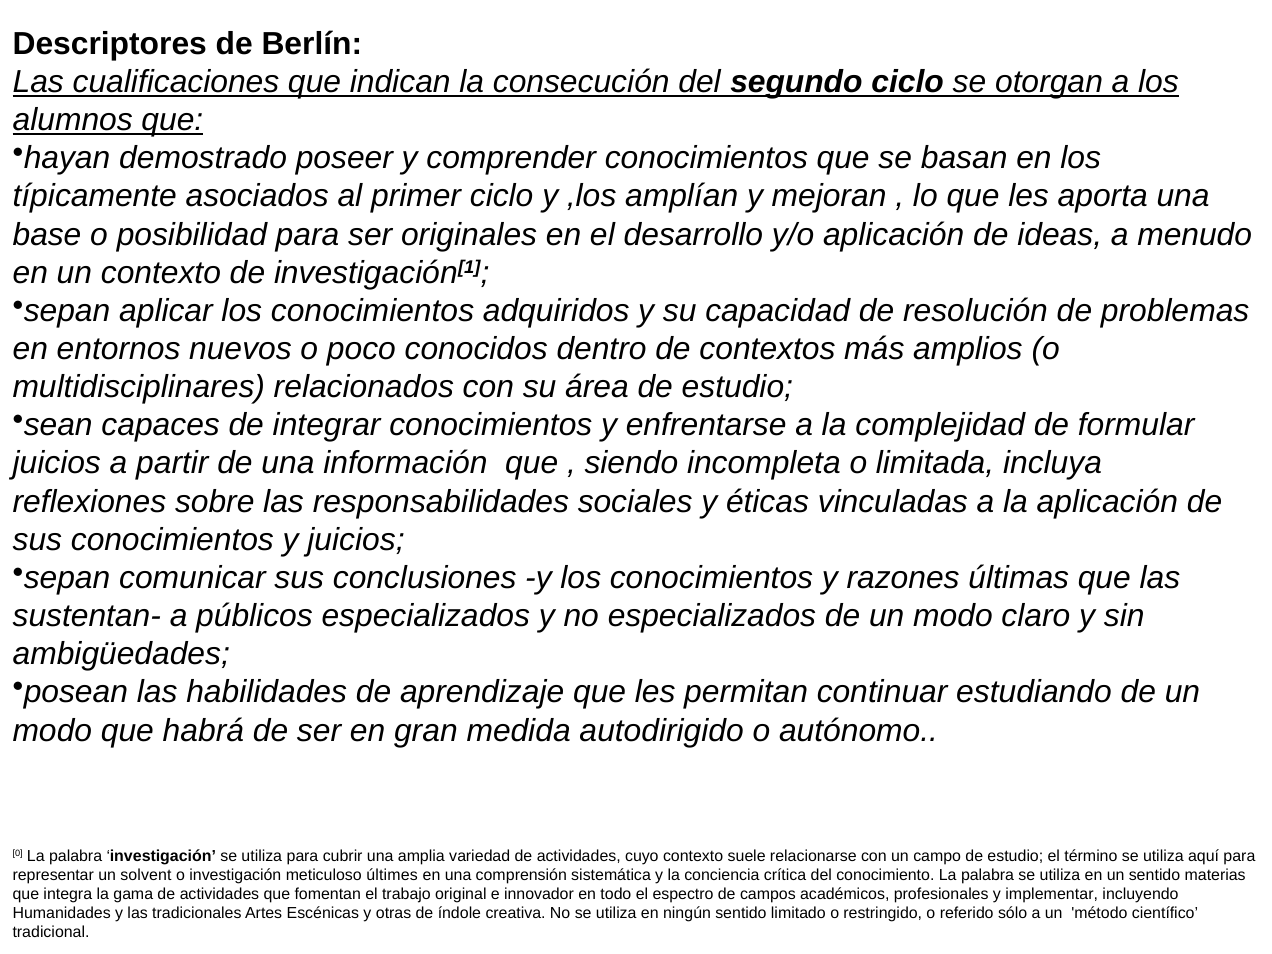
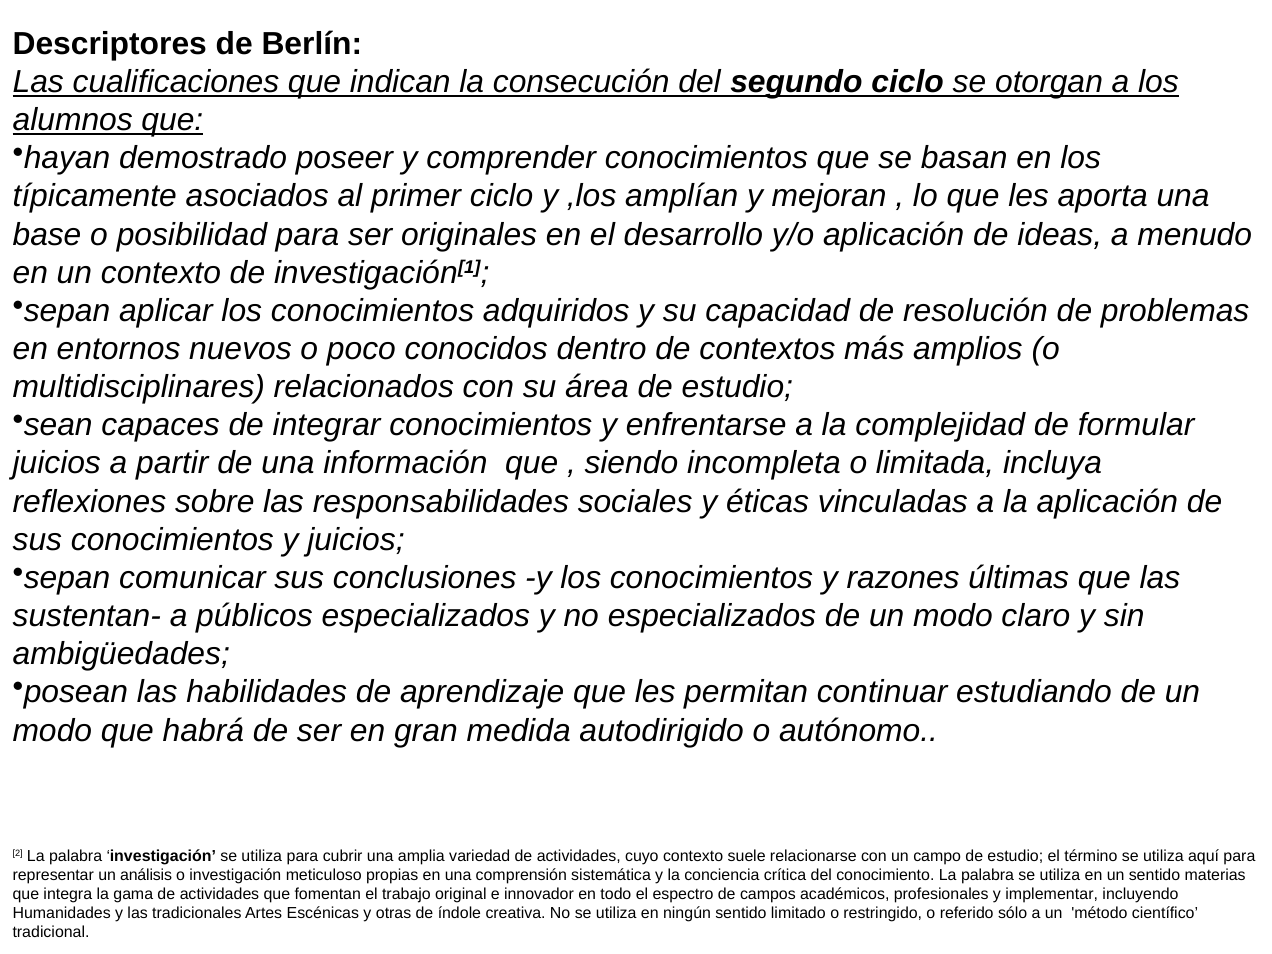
0: 0 -> 2 (18, 853)
solvent: solvent -> análisis (146, 875)
últimes: últimes -> propias (392, 875)
